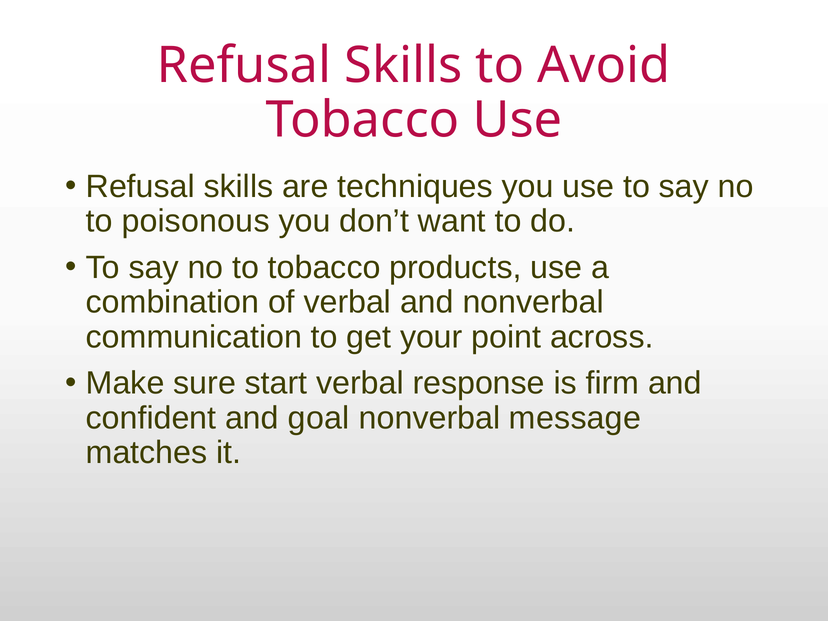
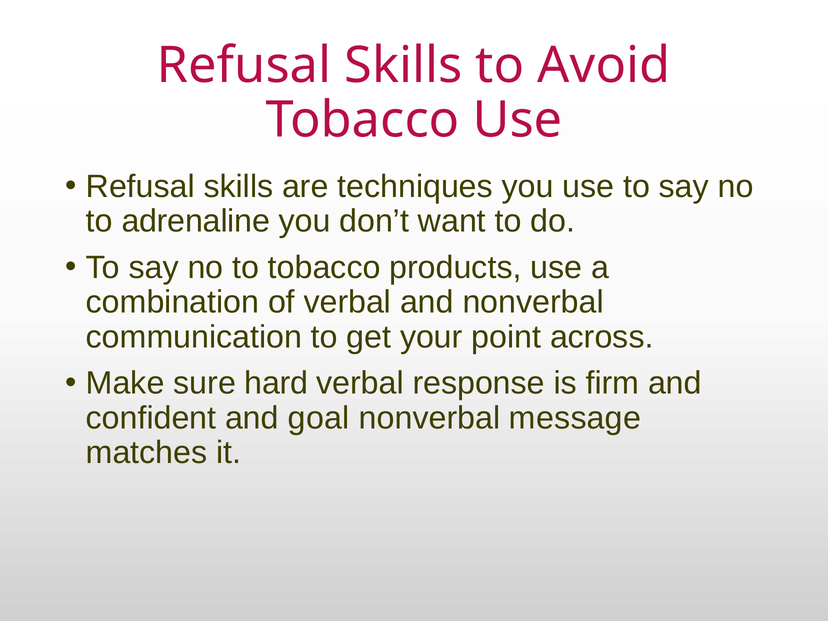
poisonous: poisonous -> adrenaline (196, 221)
start: start -> hard (276, 383)
